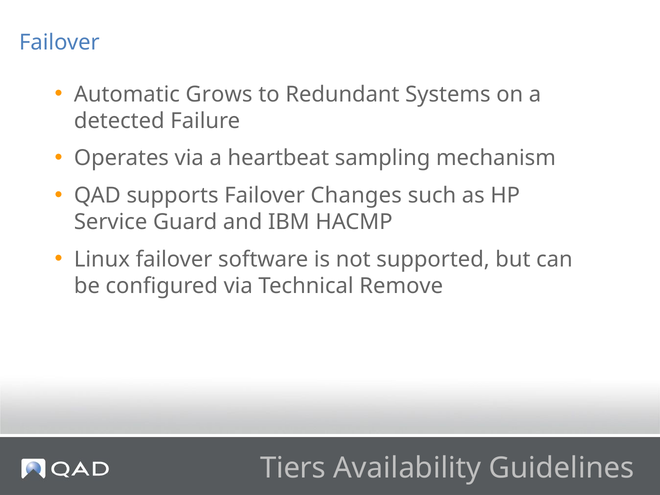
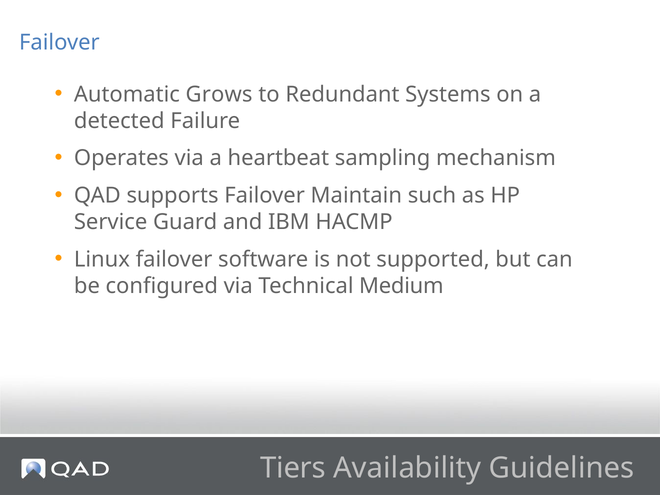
Changes: Changes -> Maintain (356, 196)
Remove: Remove -> Medium (401, 286)
